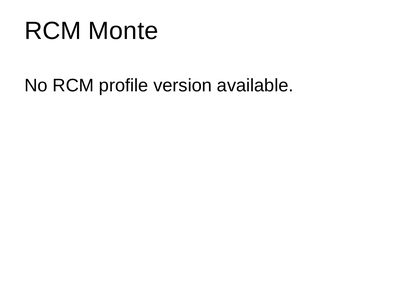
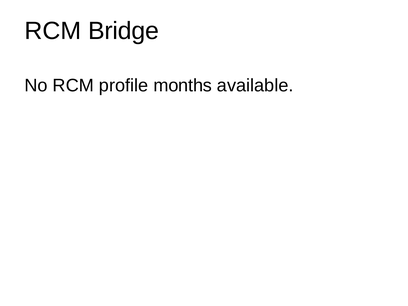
Monte: Monte -> Bridge (123, 31)
version: version -> months (183, 86)
